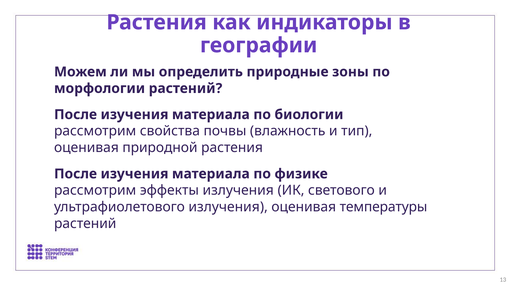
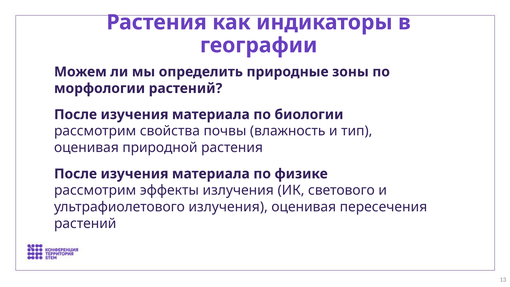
температуры: температуры -> пересечения (383, 207)
